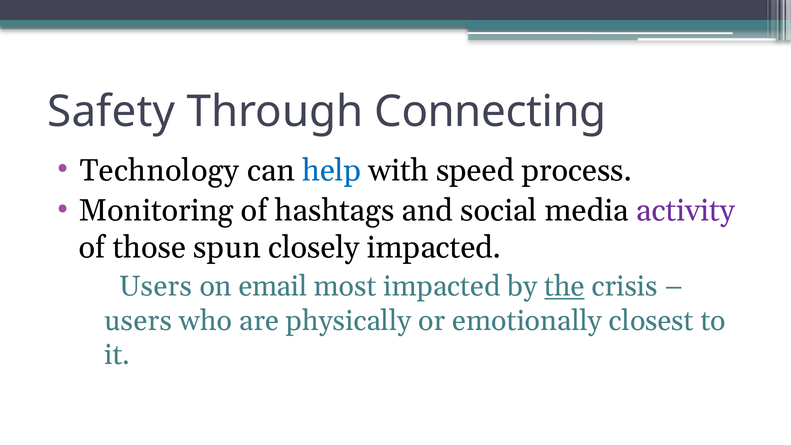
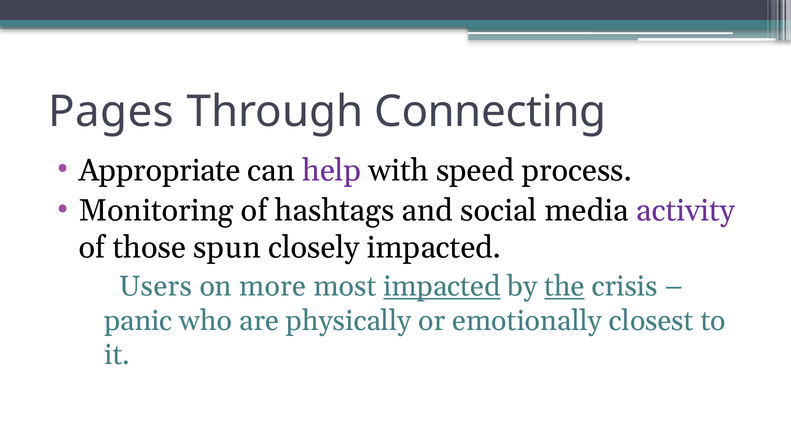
Safety: Safety -> Pages (111, 112)
Technology: Technology -> Appropriate (160, 170)
help colour: blue -> purple (332, 170)
email: email -> more (273, 286)
impacted underline: none -> present (442, 286)
users: users -> panic (138, 321)
